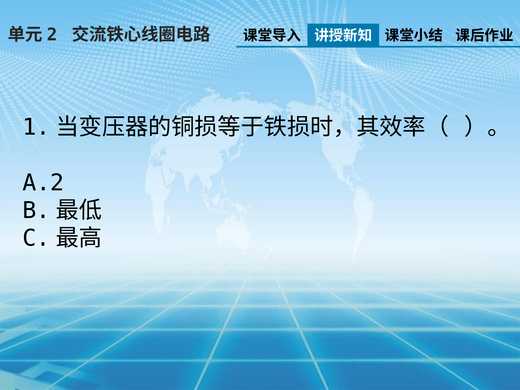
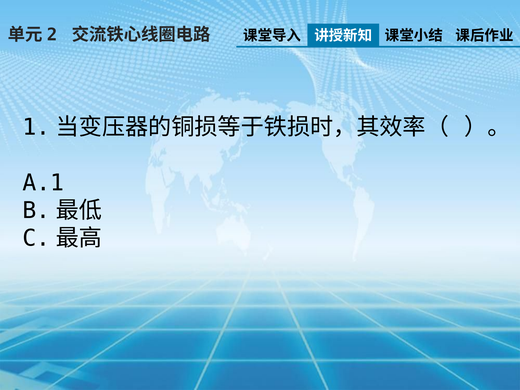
A.2: A.2 -> A.1 (43, 183)
